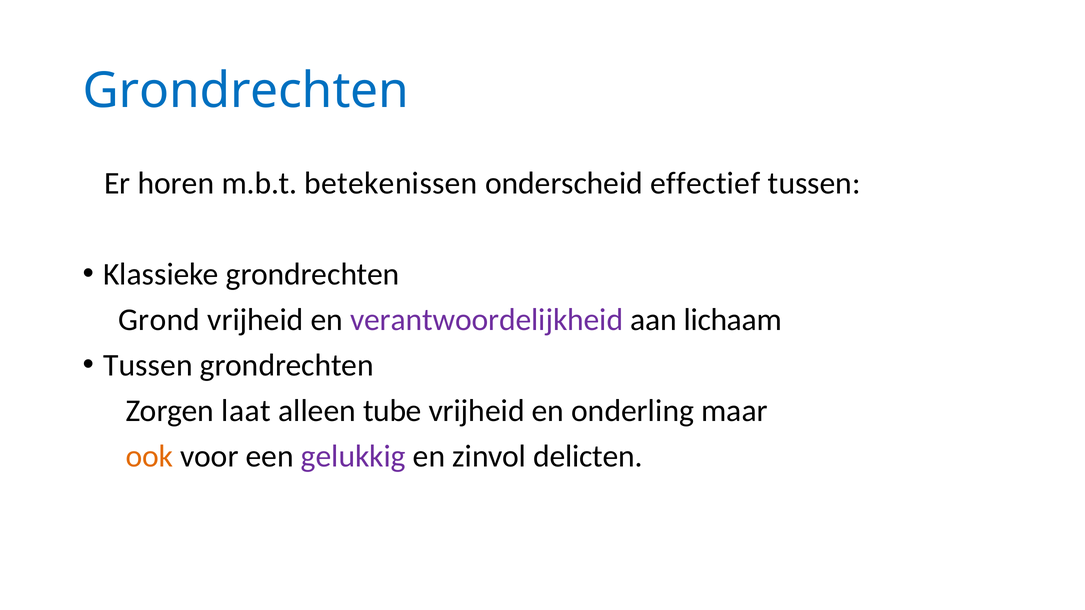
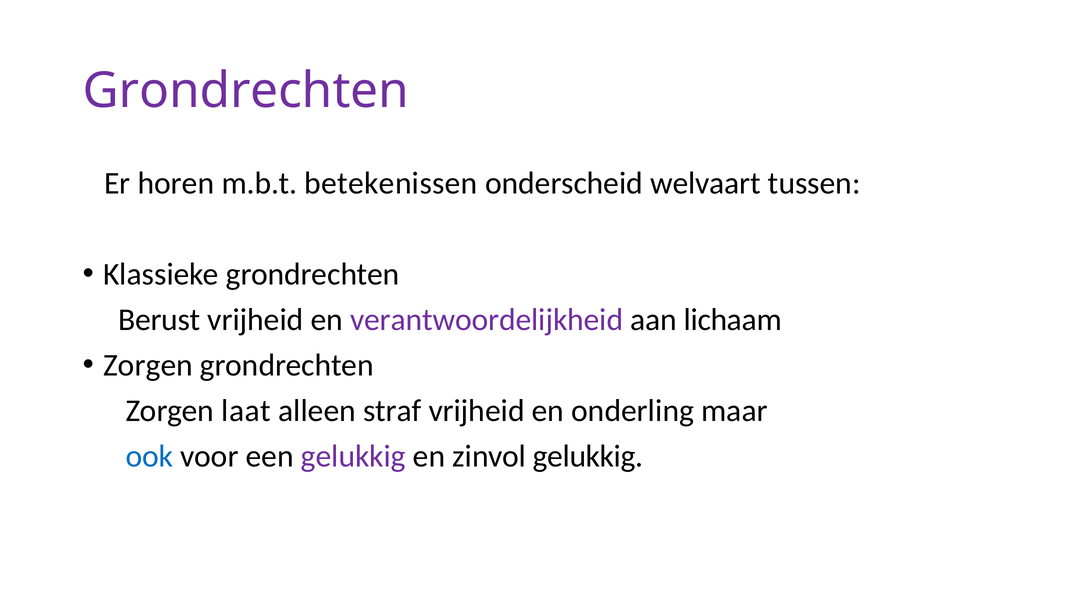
Grondrechten colour: blue -> purple (246, 91)
effectief: effectief -> welvaart (705, 183)
Grond: Grond -> Berust (159, 320)
Tussen: Tussen -> Zorgen (148, 365)
tube: tube -> straf (392, 411)
ook colour: orange -> blue (149, 456)
zinvol delicten: delicten -> gelukkig (588, 456)
